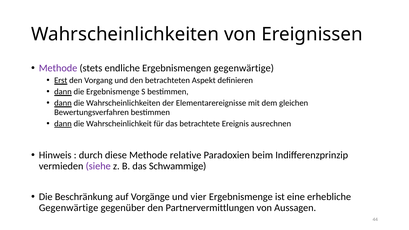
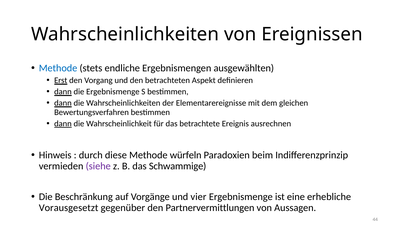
Methode colour: purple -> blue (58, 68)
Ergebnismengen gegenwärtige: gegenwärtige -> ausgewählten (244, 68)
relative: relative -> würfeln (186, 155)
Gegenwärtige: Gegenwärtige -> Vorausgesetzt (69, 208)
